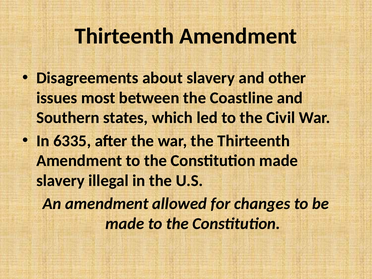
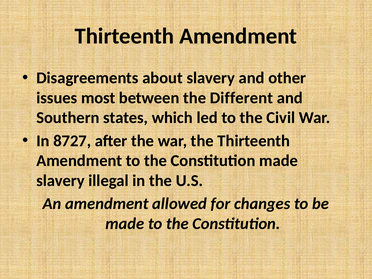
Coastline: Coastline -> Different (241, 98)
6335: 6335 -> 8727 (72, 141)
